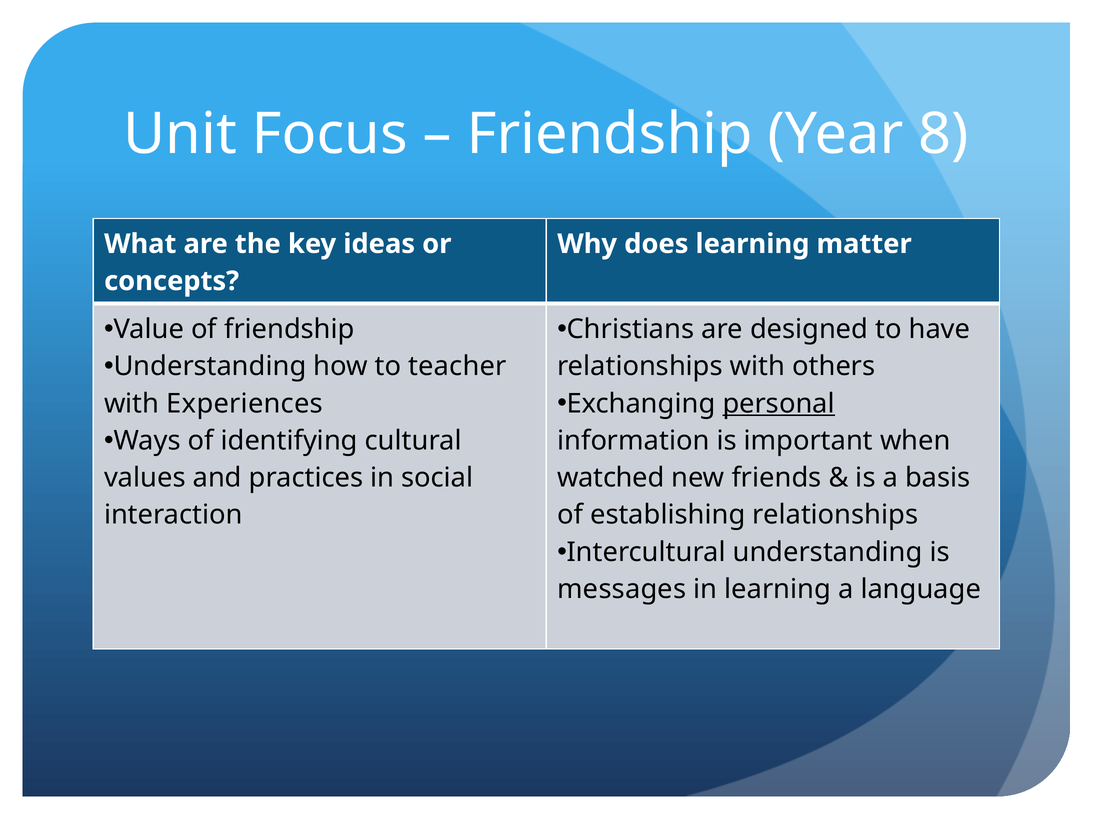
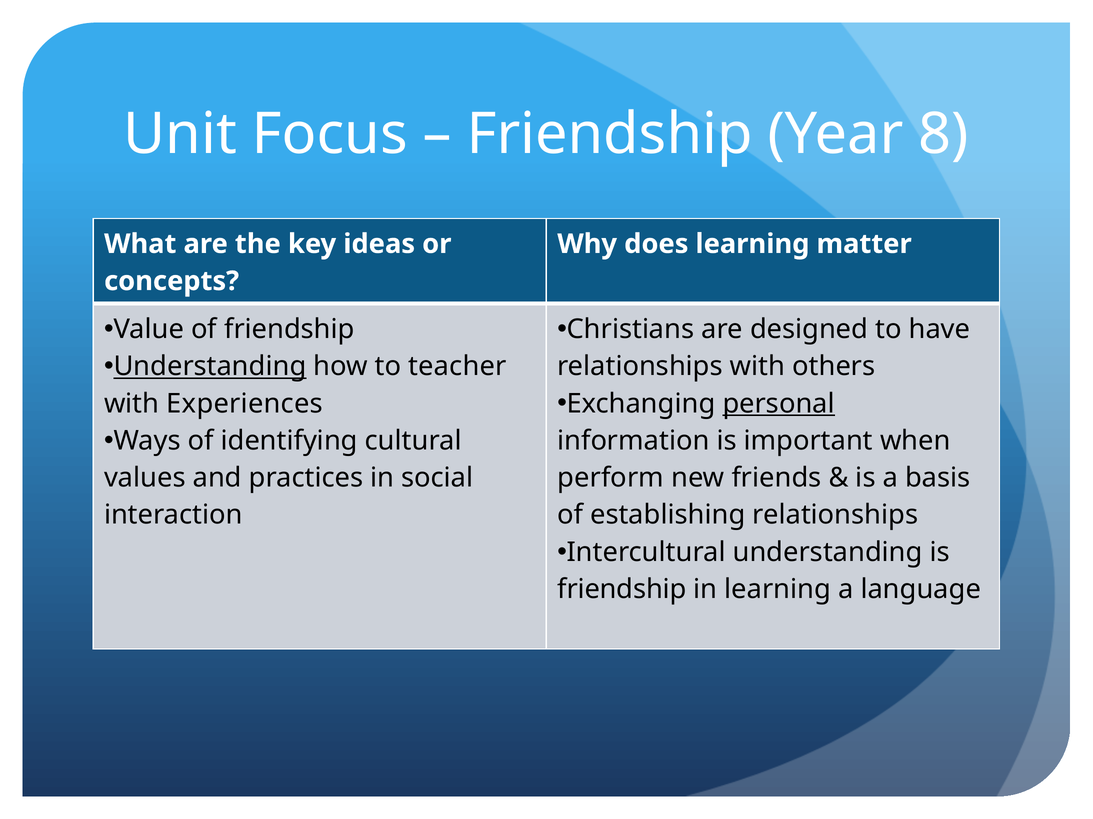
Understanding underline: none -> present (210, 367)
watched: watched -> perform (611, 478)
messages: messages -> friendship (622, 590)
